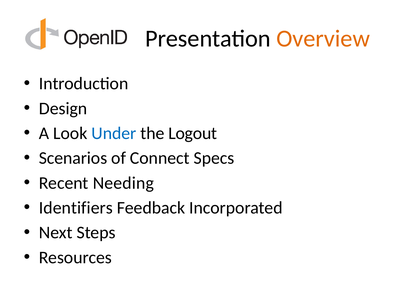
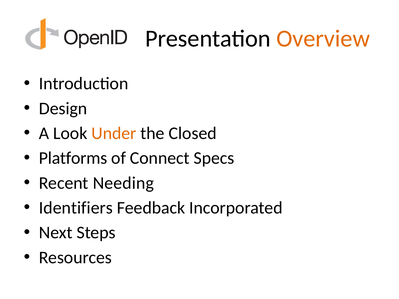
Under colour: blue -> orange (114, 133)
Logout: Logout -> Closed (193, 133)
Scenarios: Scenarios -> Platforms (73, 158)
